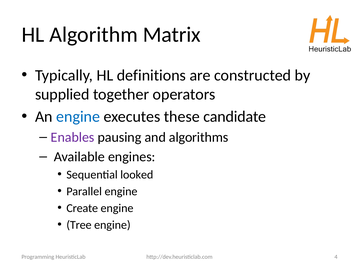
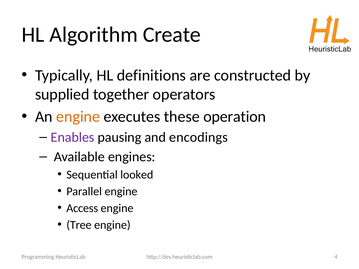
Matrix: Matrix -> Create (172, 35)
engine colour: blue -> orange (78, 117)
candidate: candidate -> operation (235, 117)
algorithms: algorithms -> encodings (198, 137)
Create: Create -> Access (82, 208)
